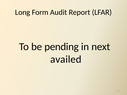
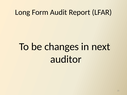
pending: pending -> changes (62, 47)
availed: availed -> auditor (66, 59)
